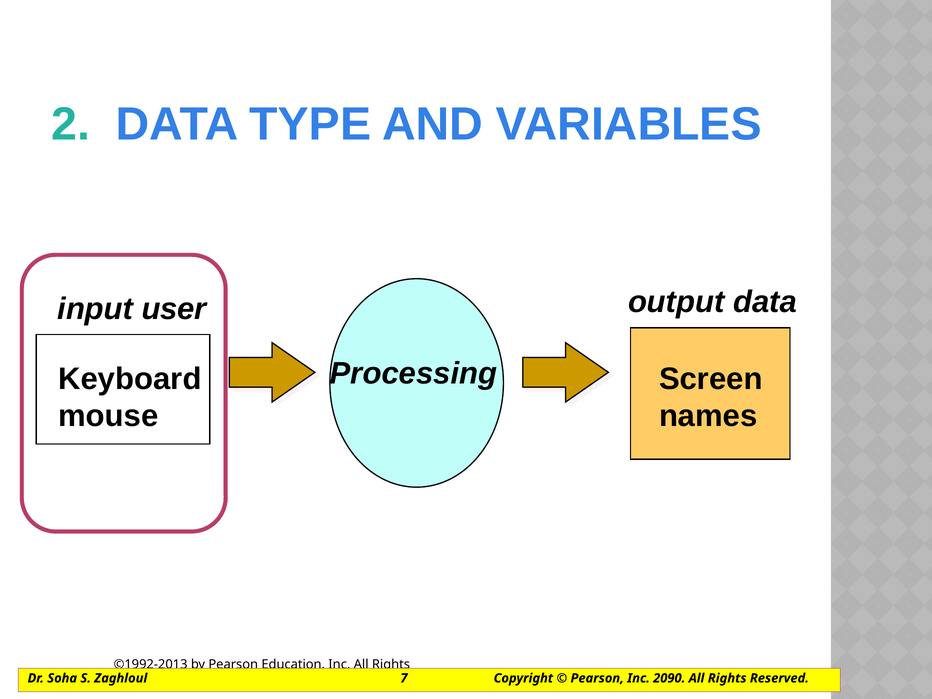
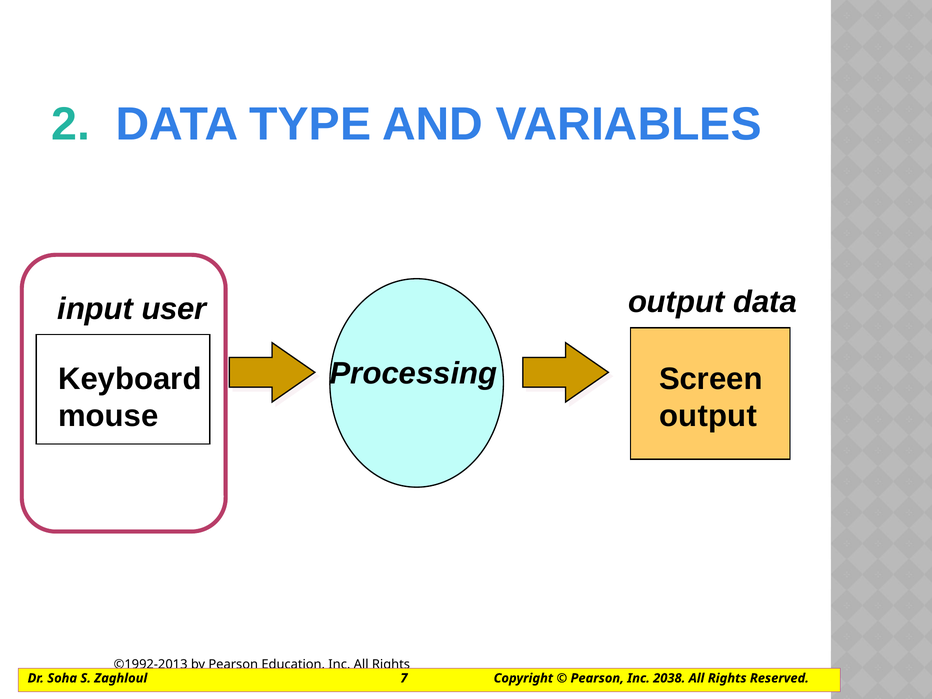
names: names -> output (708, 416)
2090: 2090 -> 2038 (669, 678)
